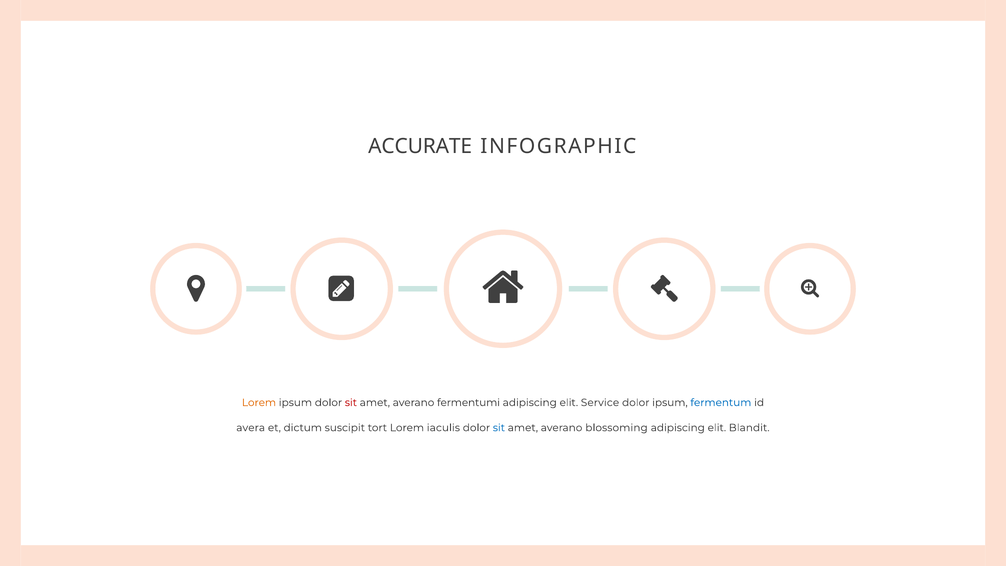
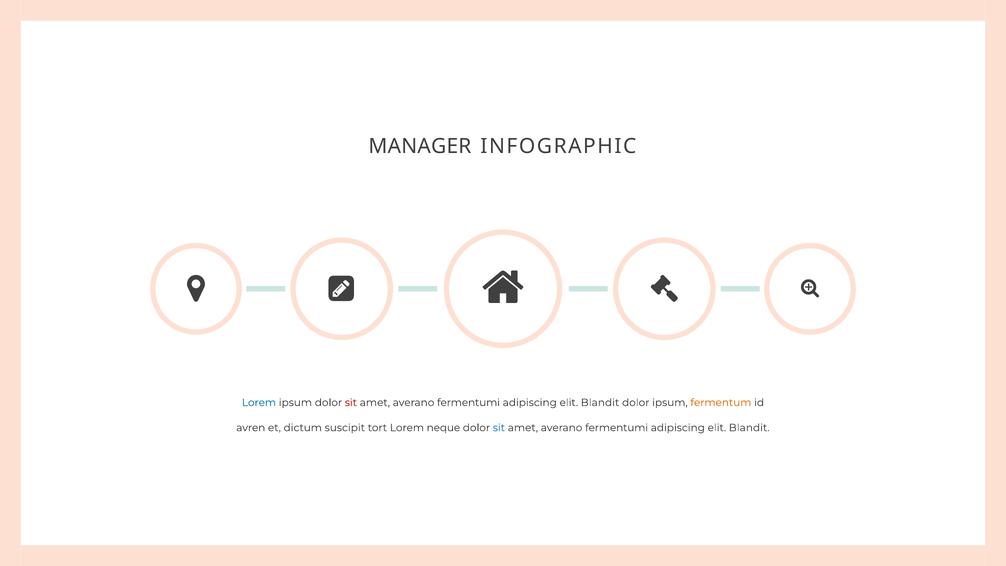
ACCURATE: ACCURATE -> MANAGER (420, 146)
Lorem colour: orange -> blue (259, 402)
Service: Service -> Blandit (600, 402)
fermentum colour: blue -> orange (721, 402)
avera: avera -> avren (251, 428)
iaculis: iaculis -> neque (443, 428)
blossoming: blossoming -> fermentumi (617, 428)
